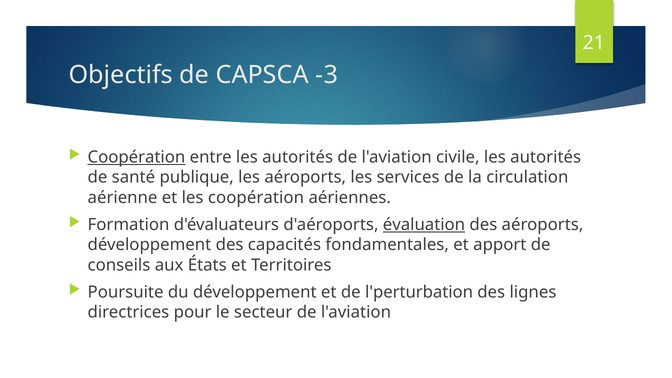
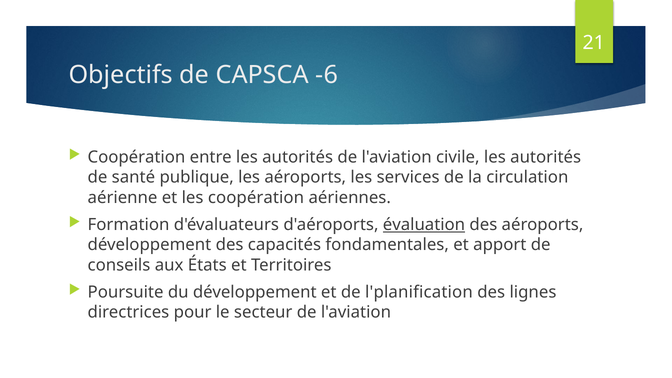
-3: -3 -> -6 (327, 75)
Coopération underline: present -> none (136, 157)
l'perturbation: l'perturbation -> l'planification (419, 292)
